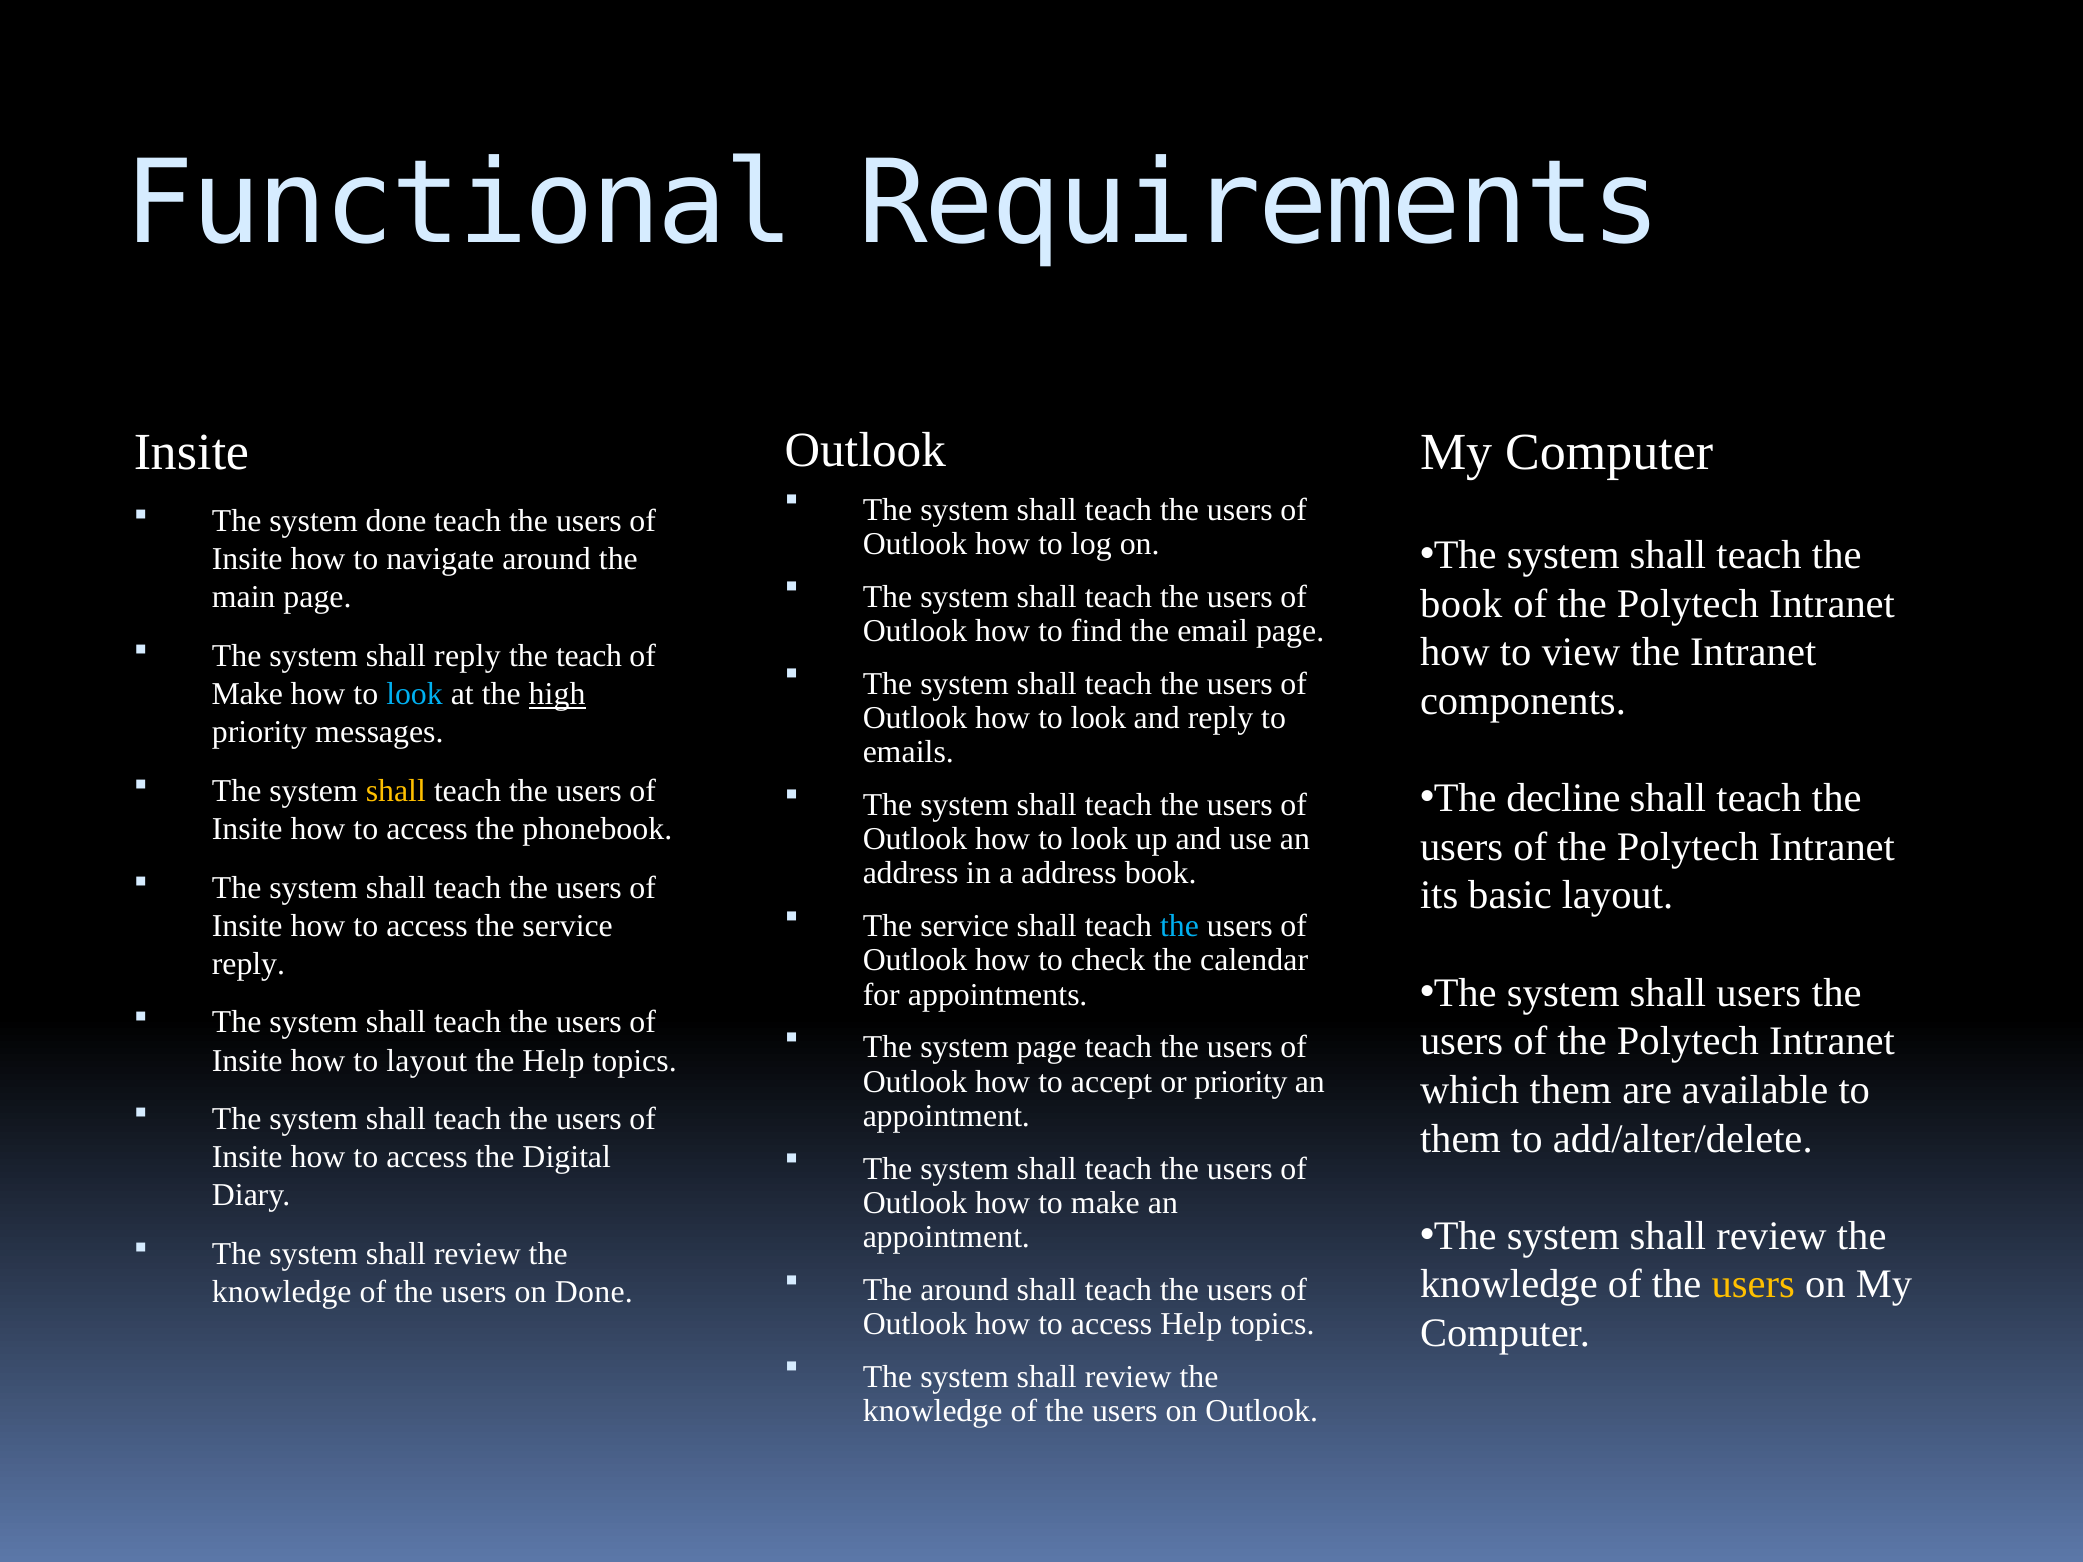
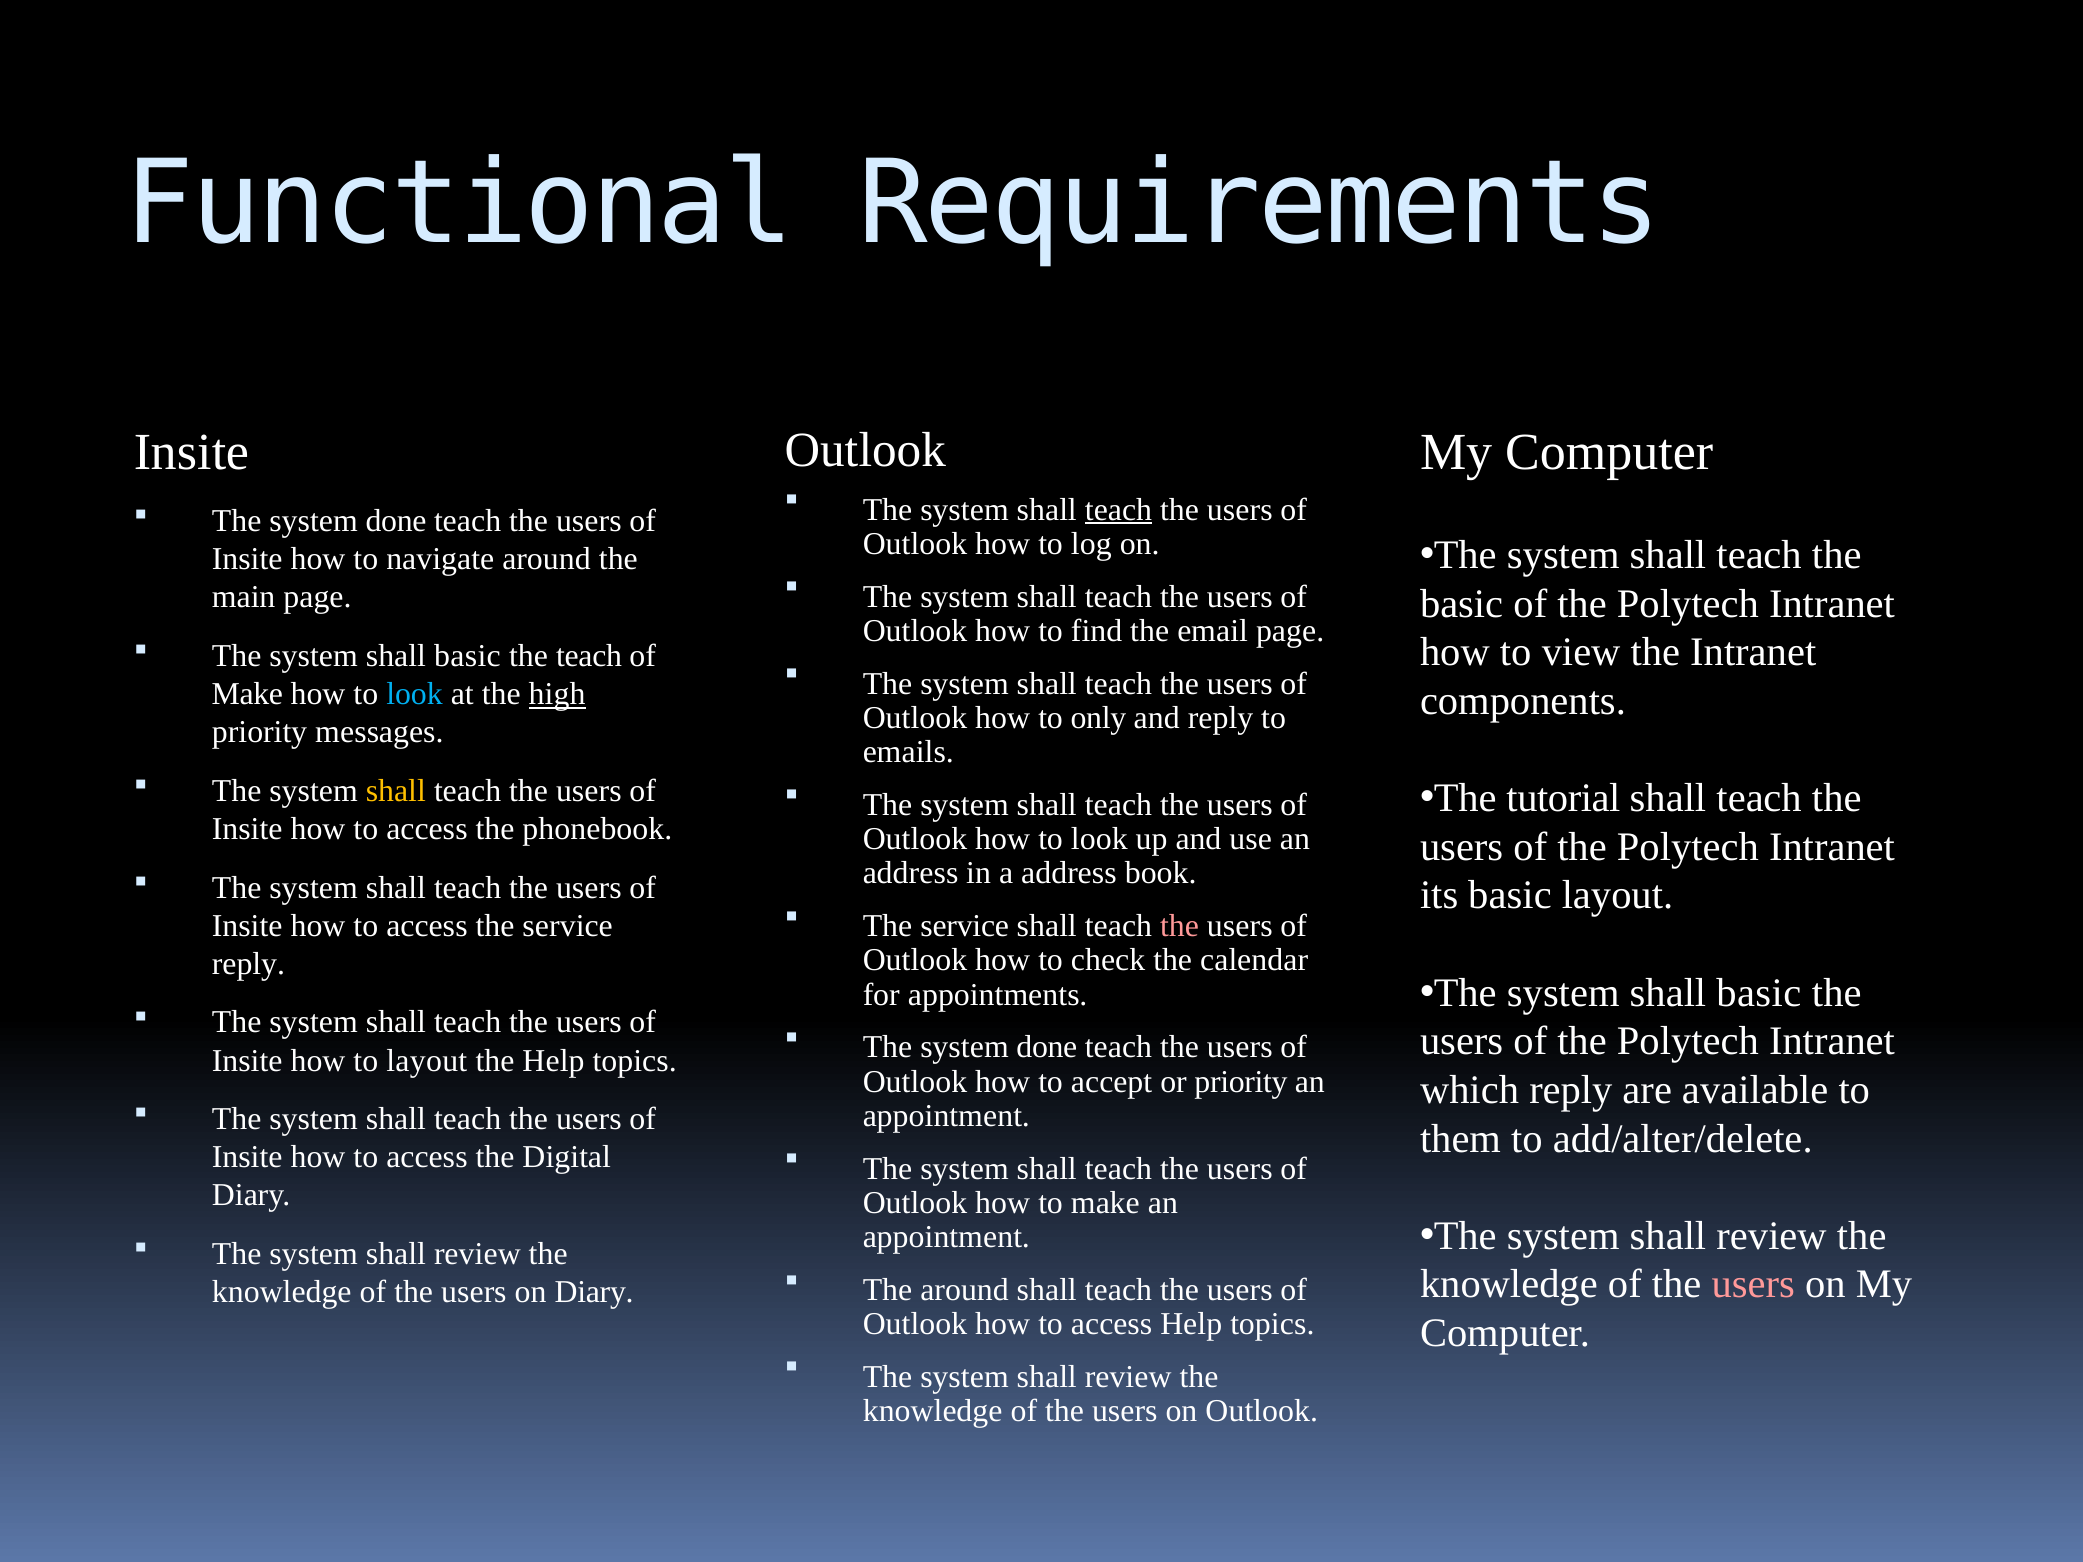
teach underline: none -> present (1119, 510)
book: book -> basic (1462, 604)
reply: reply -> basic (467, 656)
look: look -> only (1098, 718)
decline: decline -> tutorial (1563, 798)
the colour: light blue -> pink (1179, 926)
users: users -> basic (1759, 993)
page: page -> done (1047, 1047)
which them: them -> reply (1571, 1090)
users colour: yellow -> pink (1753, 1285)
on Done: Done -> Diary (594, 1292)
